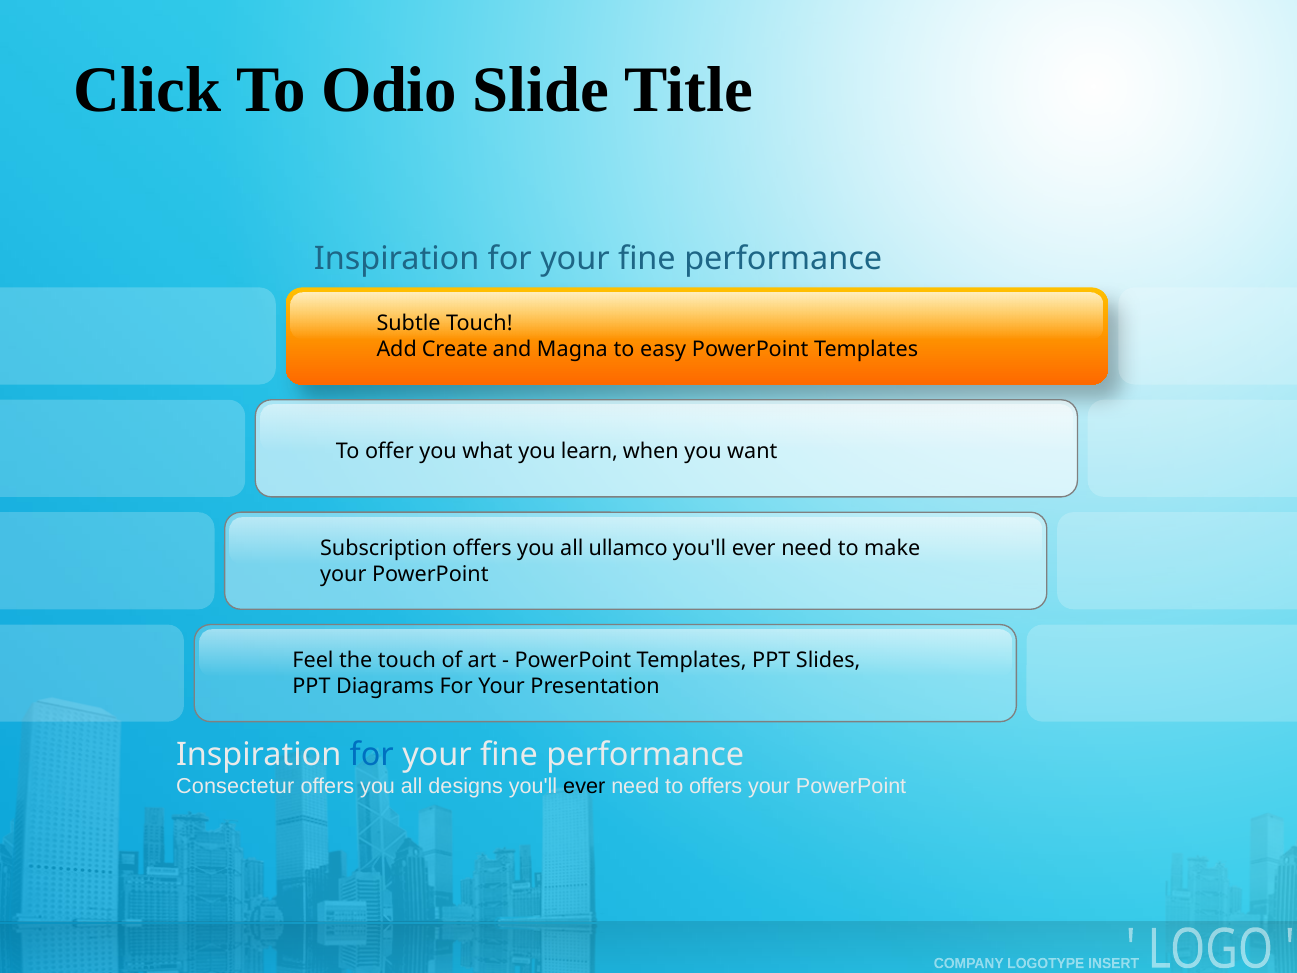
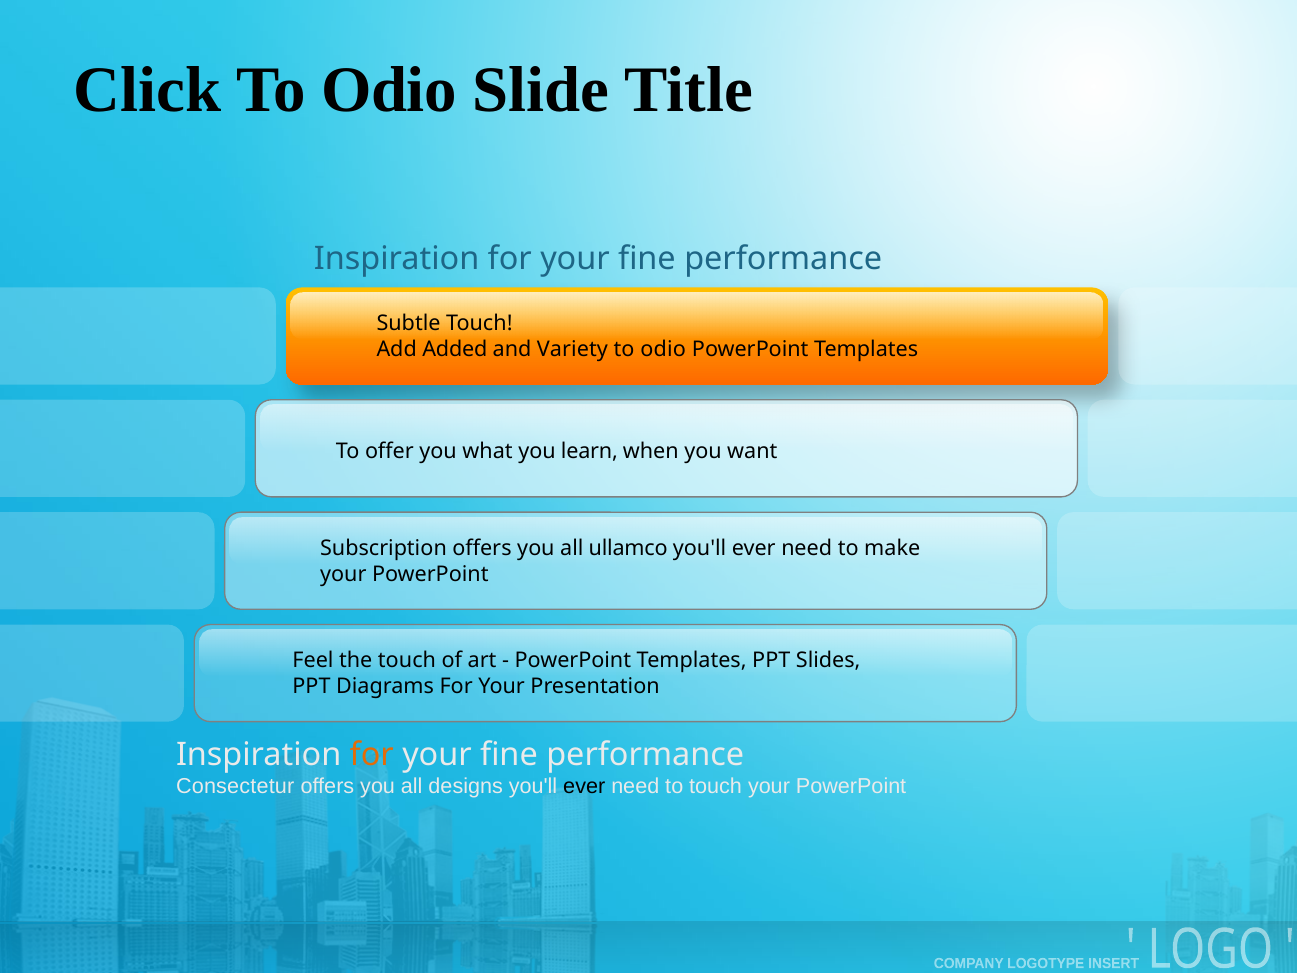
Create: Create -> Added (455, 349)
Magna: Magna -> Variety (572, 349)
easy: easy -> odio (663, 349)
for colour: blue -> orange (372, 754)
to offers: offers -> touch (716, 786)
